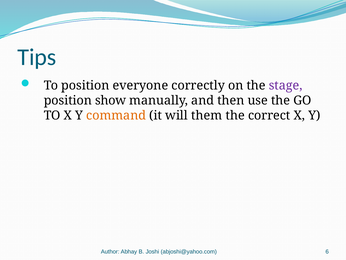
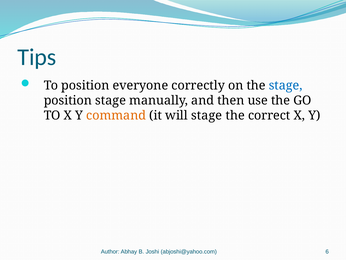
stage colour: purple -> blue (286, 85)
position show: show -> stage (111, 100)
will them: them -> stage (207, 115)
